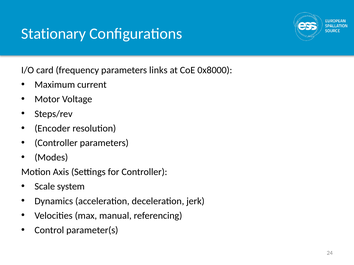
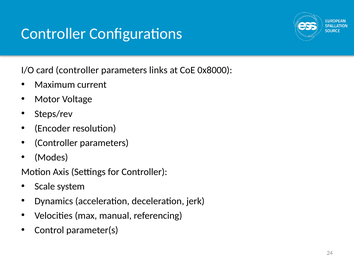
Stationary: Stationary -> Controller (54, 34)
card frequency: frequency -> controller (77, 70)
